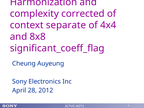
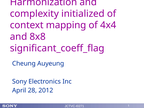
corrected: corrected -> initialized (83, 14)
separate: separate -> mapping (66, 25)
